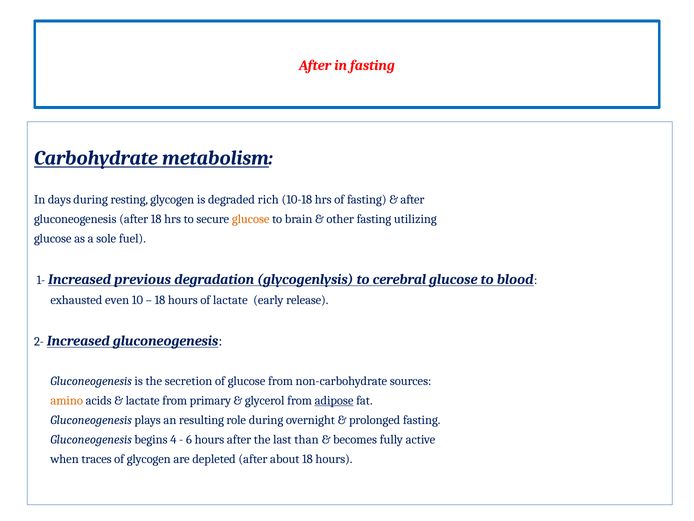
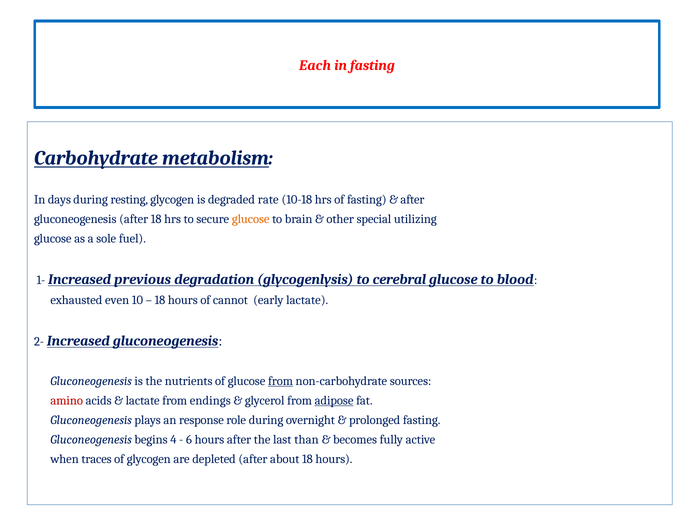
After: After -> Each (315, 65)
rich: rich -> rate (268, 199)
other fasting: fasting -> special (374, 219)
of lactate: lactate -> cannot (230, 300)
early release: release -> lactate (307, 300)
secretion: secretion -> nutrients (189, 381)
from underline: none -> present (281, 381)
amino colour: orange -> red (67, 400)
primary: primary -> endings (210, 400)
resulting: resulting -> response (201, 419)
